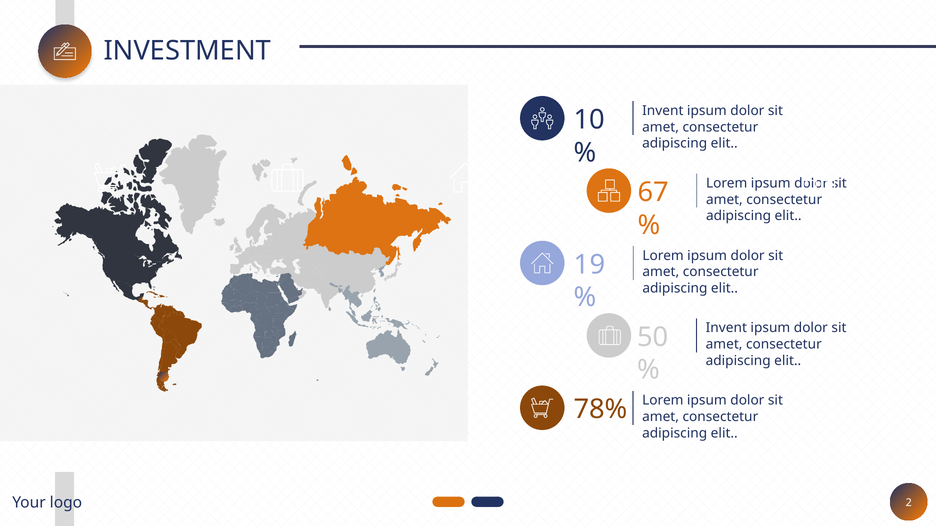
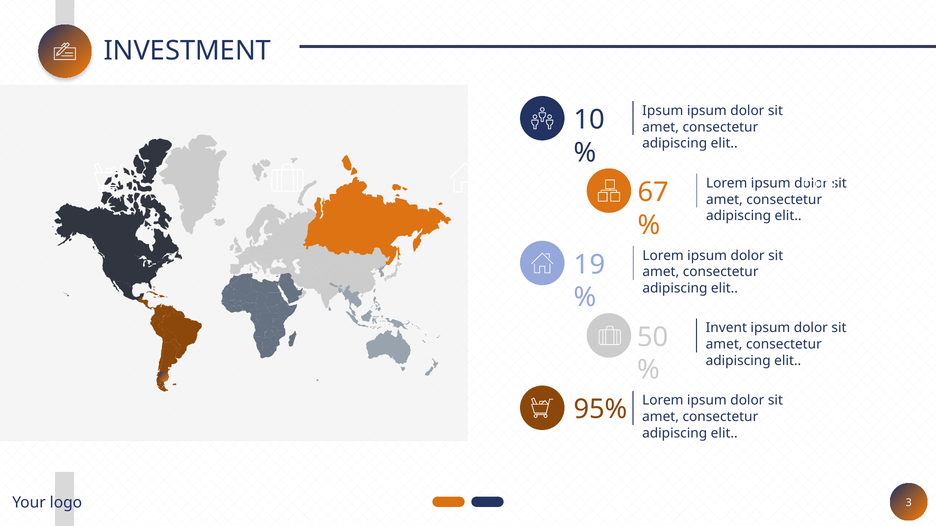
Invent: Invent -> Ipsum (663, 111)
78%: 78% -> 95% (601, 410)
2: 2 -> 3 (909, 503)
